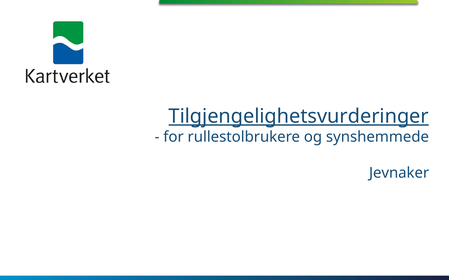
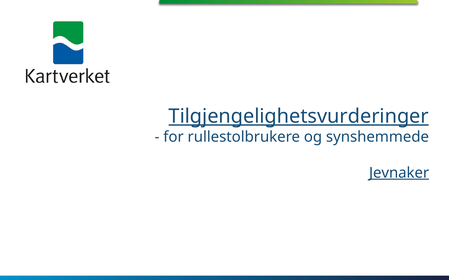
Jevnaker underline: none -> present (399, 173)
